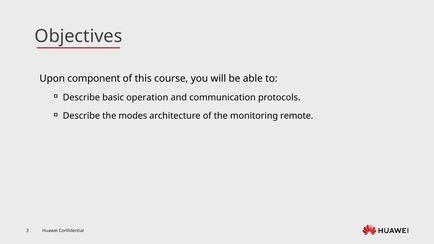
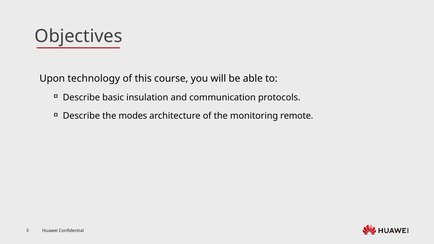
component: component -> technology (94, 79)
operation: operation -> insulation (147, 98)
